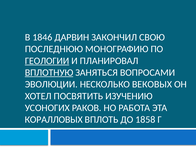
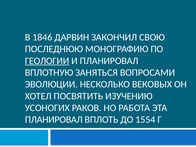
ВПЛОТНУЮ underline: present -> none (49, 73)
КОРАЛЛОВЫХ: КОРАЛЛОВЫХ -> ПЛАНИРОВАЛ (54, 120)
1858: 1858 -> 1554 (145, 120)
